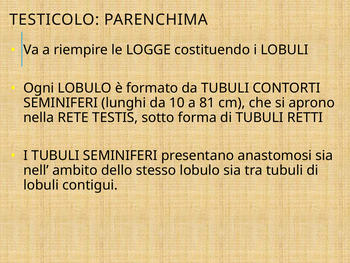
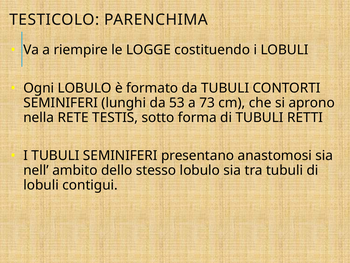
10: 10 -> 53 (177, 103)
81: 81 -> 73 (207, 103)
